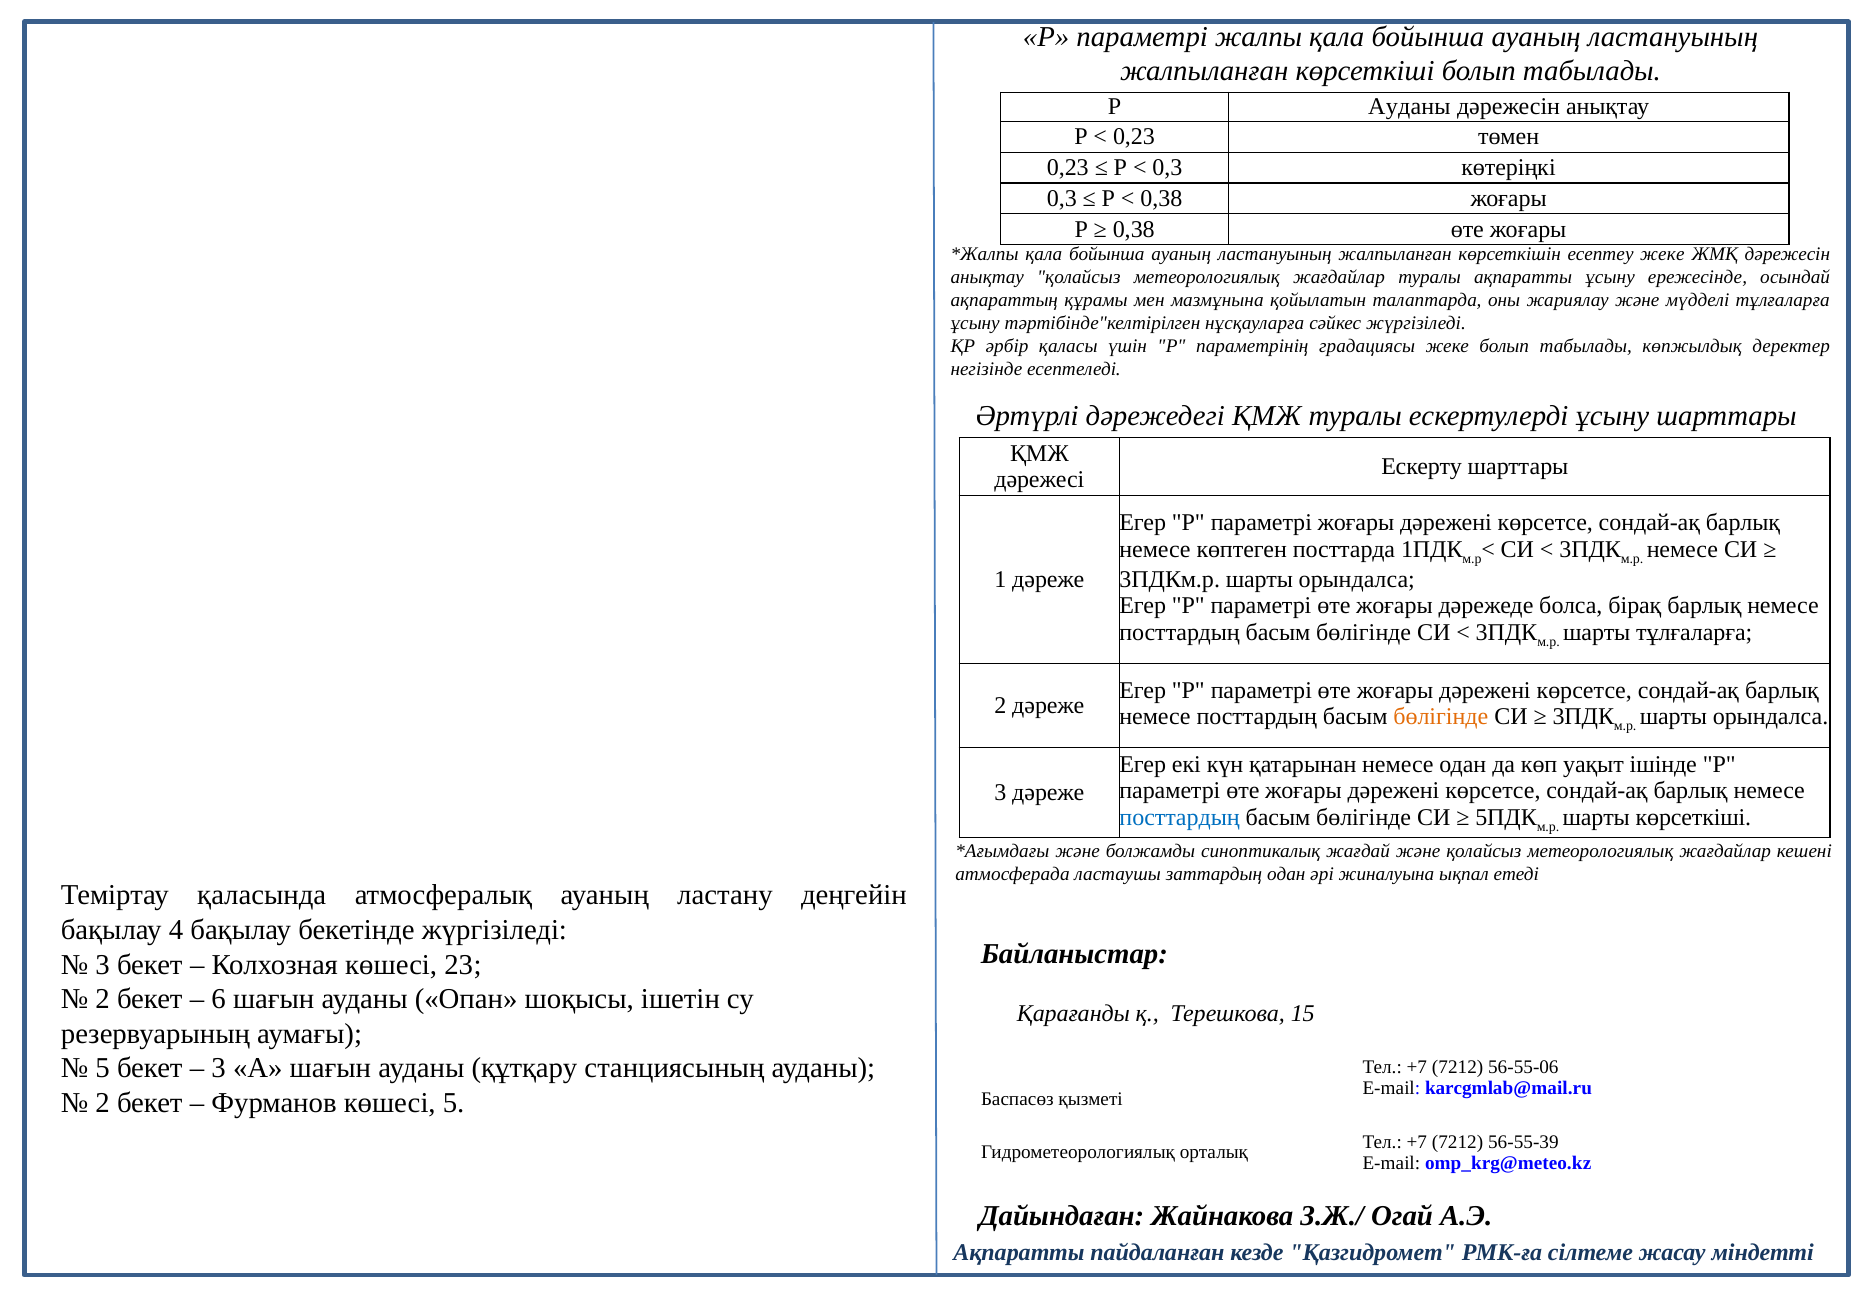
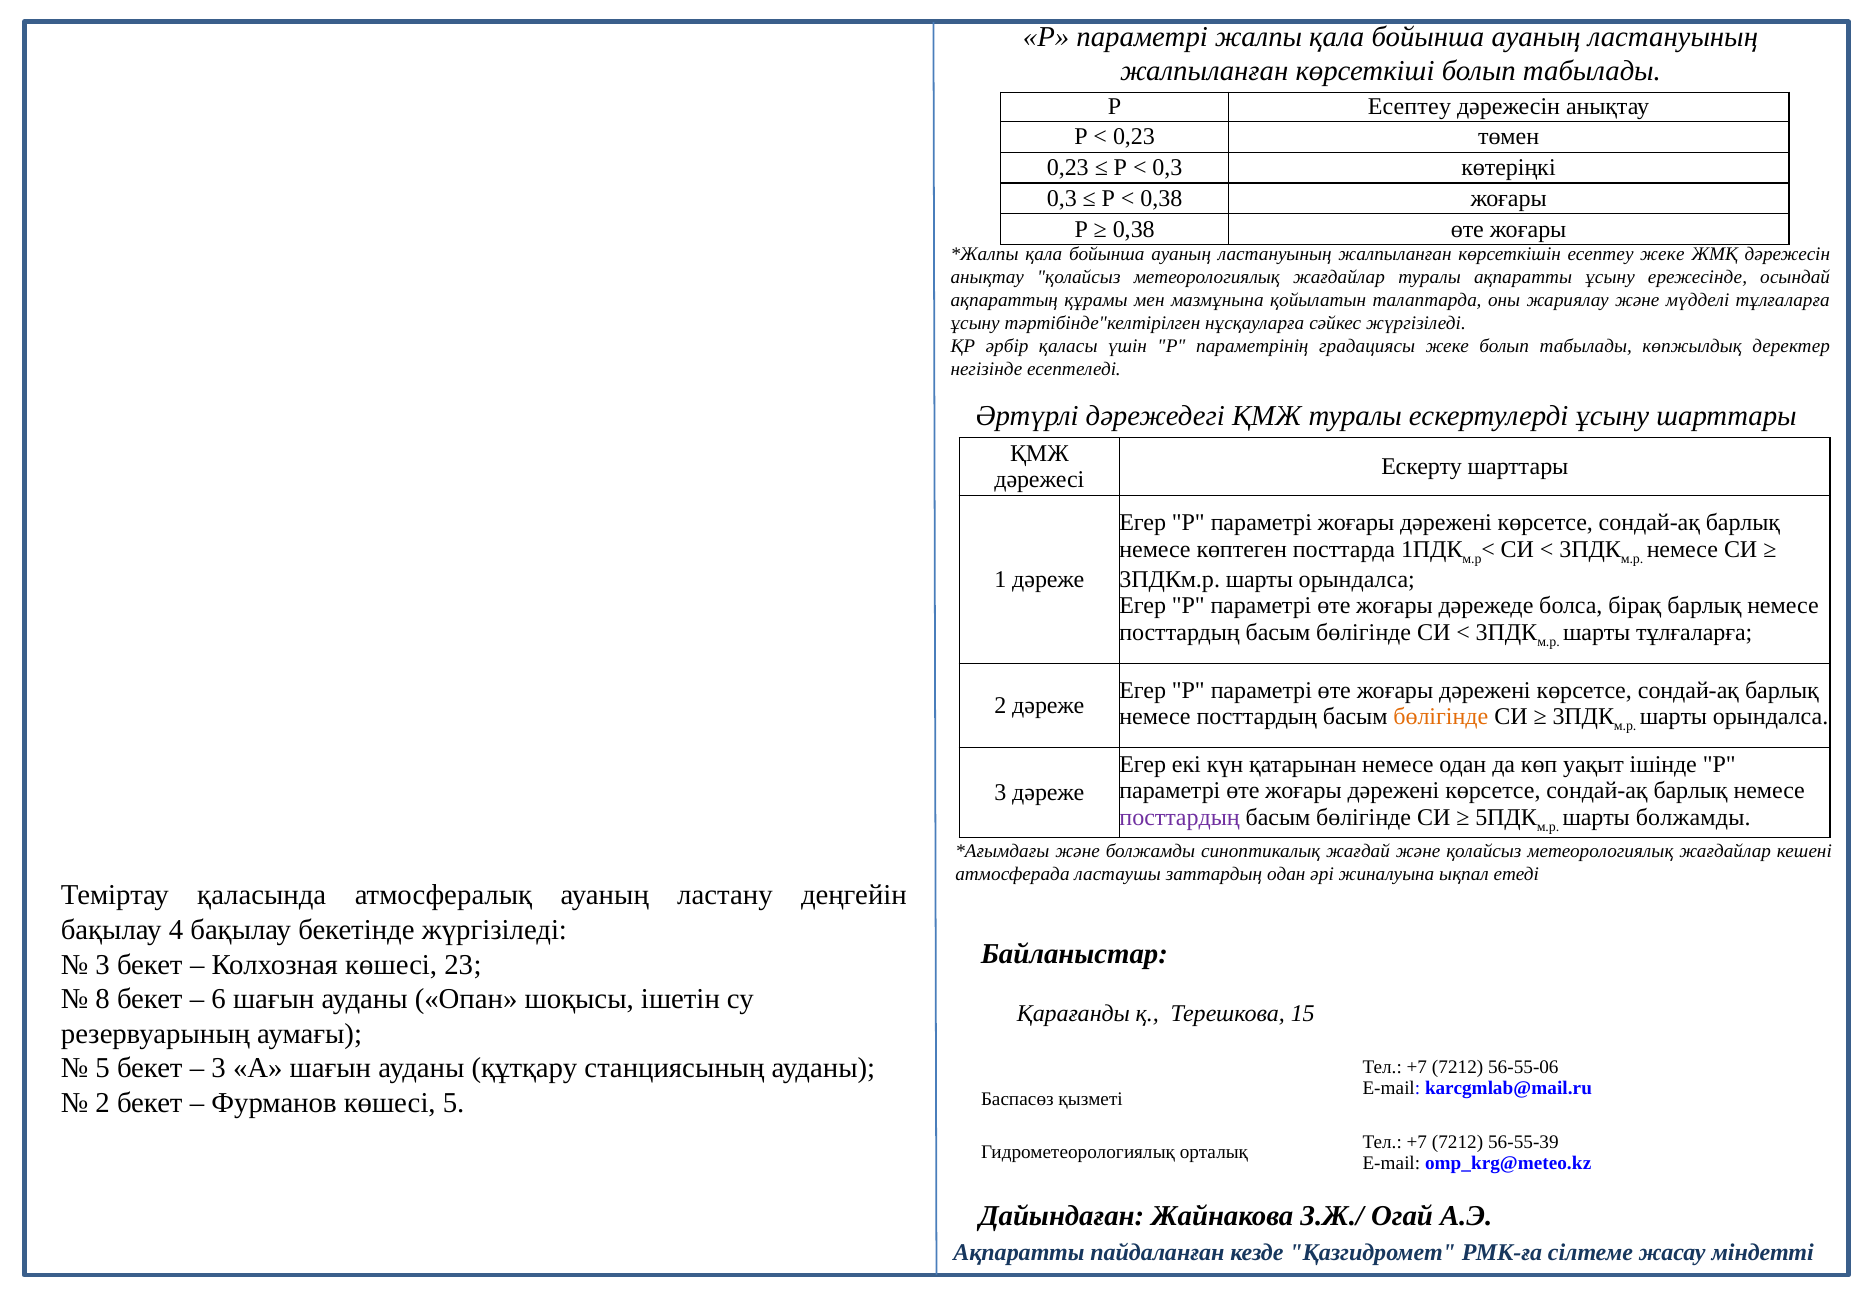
Р Ауданы: Ауданы -> Есептеу (1409, 107)
посттардың colour: blue -> purple (1180, 817)
шарты көрсеткіші: көрсеткіші -> болжамды (1693, 817)
2: 2 -> 8 (103, 999)
